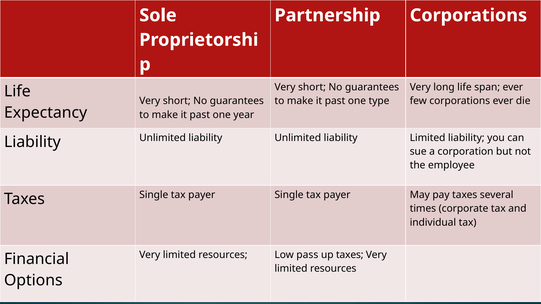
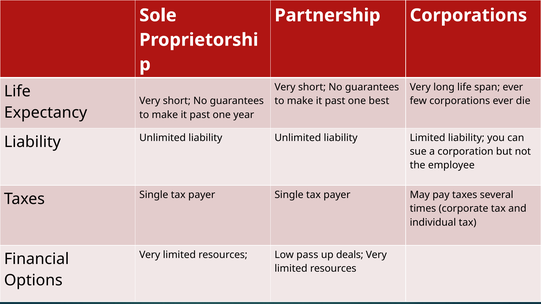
type: type -> best (379, 101)
up taxes: taxes -> deals (350, 255)
